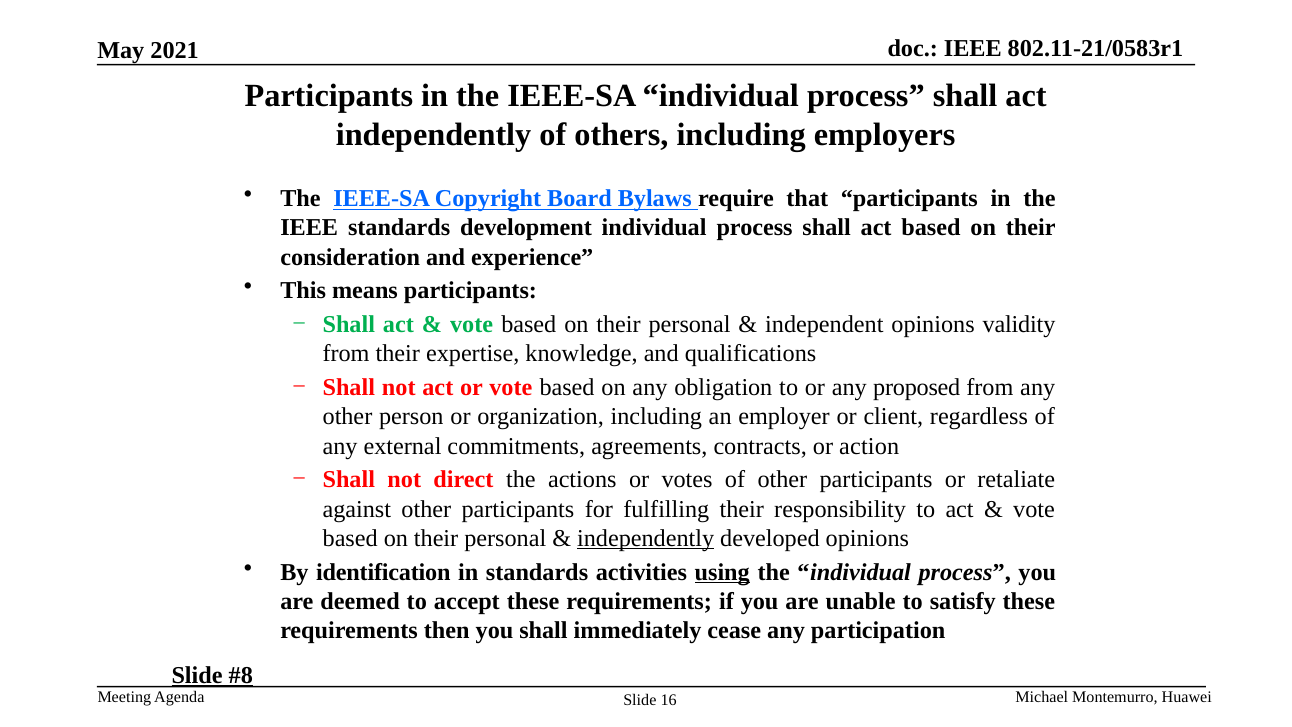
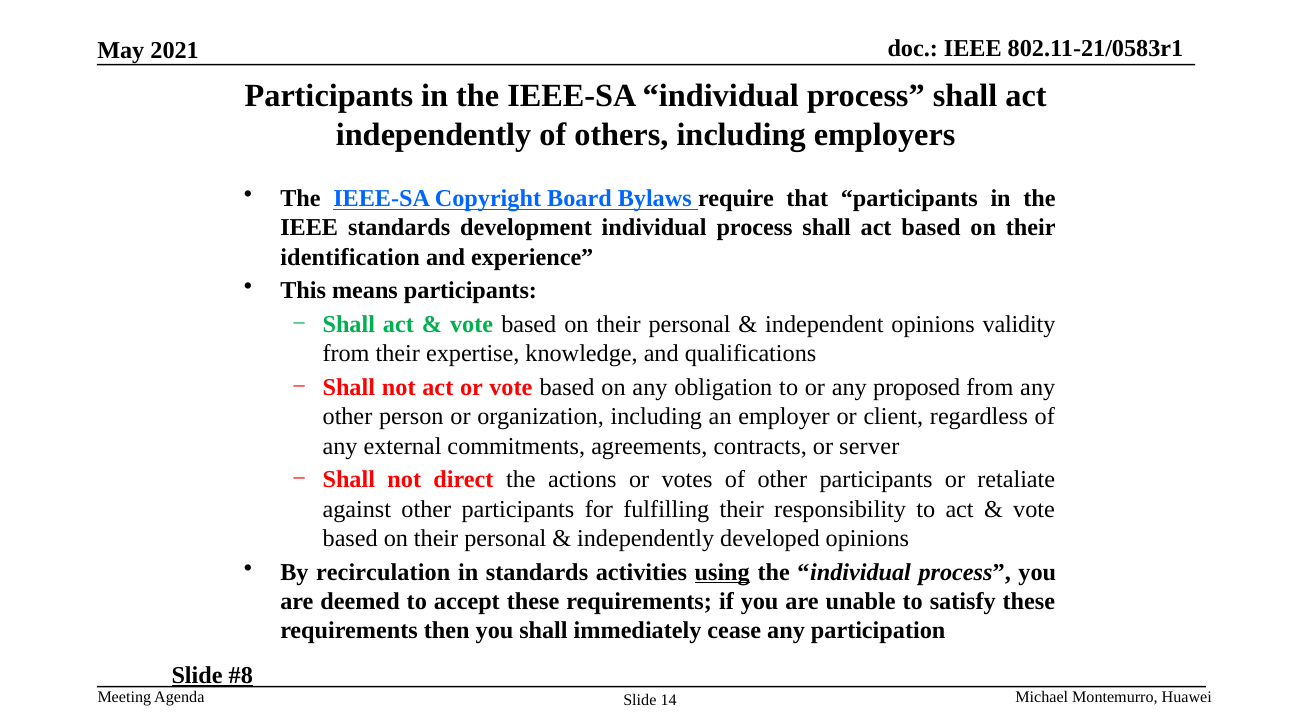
consideration: consideration -> identification (350, 257)
action: action -> server (869, 446)
independently underline: present -> none (646, 538)
identification: identification -> recirculation (383, 572)
16: 16 -> 14 (669, 700)
